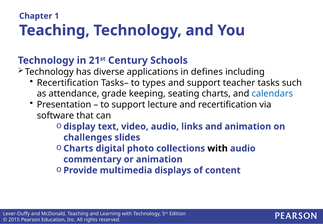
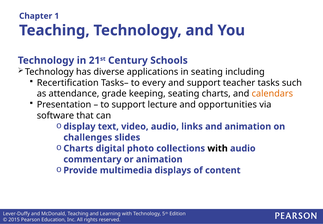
in defines: defines -> seating (207, 72)
types: types -> every (154, 83)
calendars colour: blue -> orange (272, 94)
and recertification: recertification -> opportunities (228, 104)
